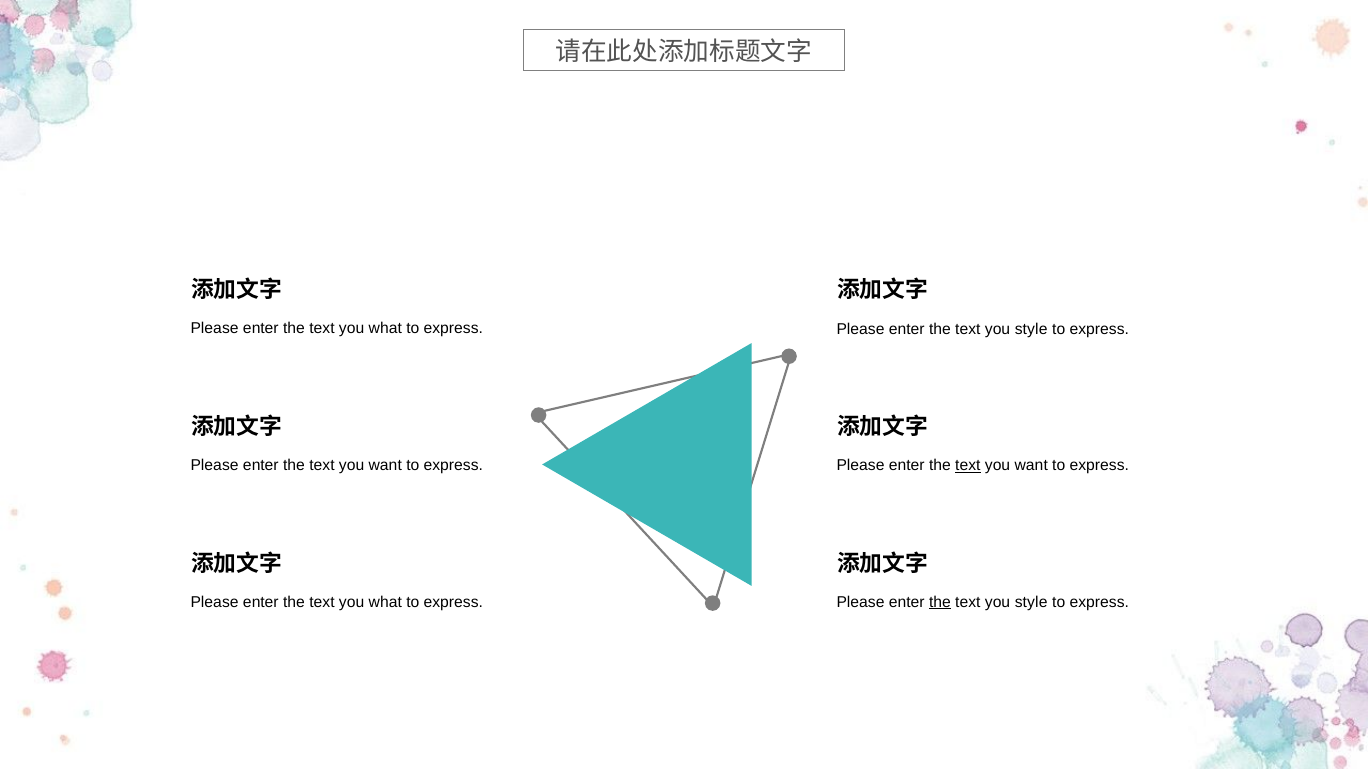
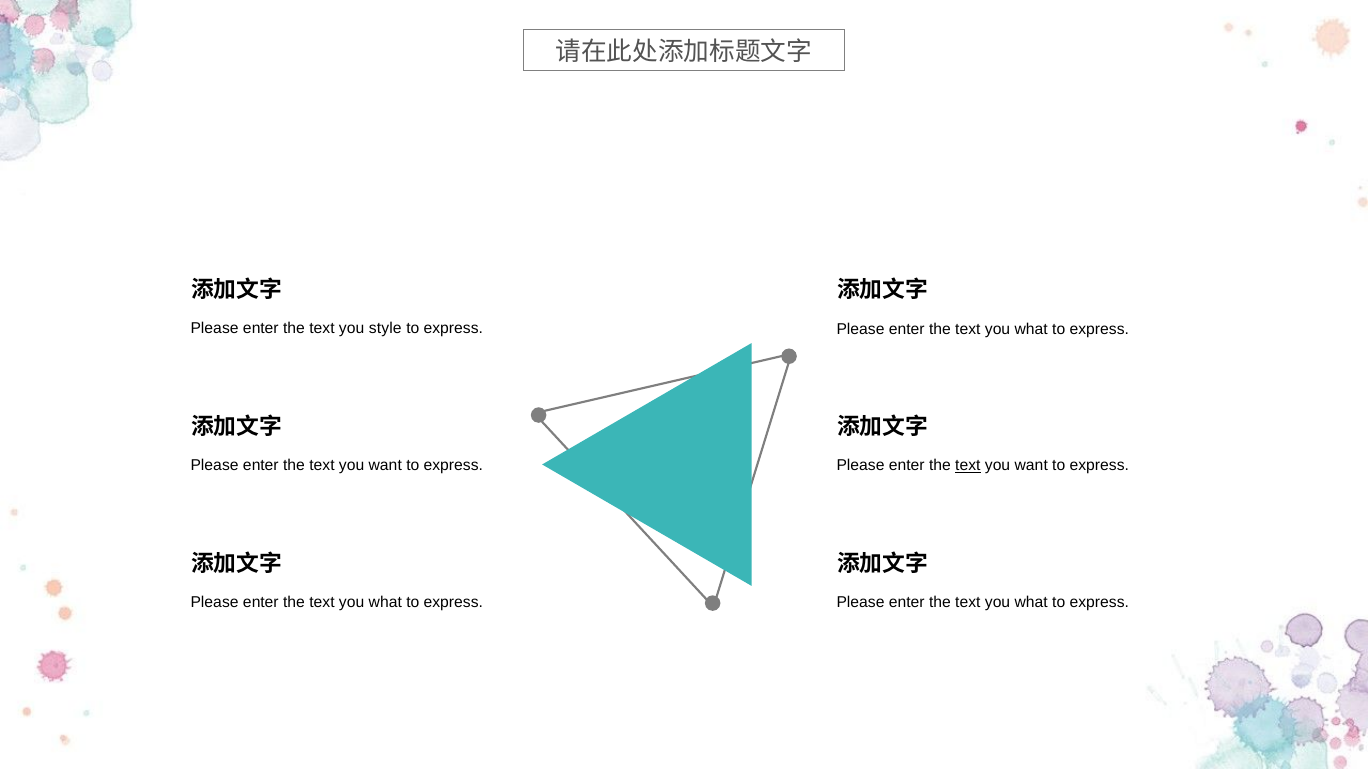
what: what -> style (385, 329)
style: style -> what (1031, 329)
the underline: present -> none (940, 603)
style: style -> what (1031, 603)
